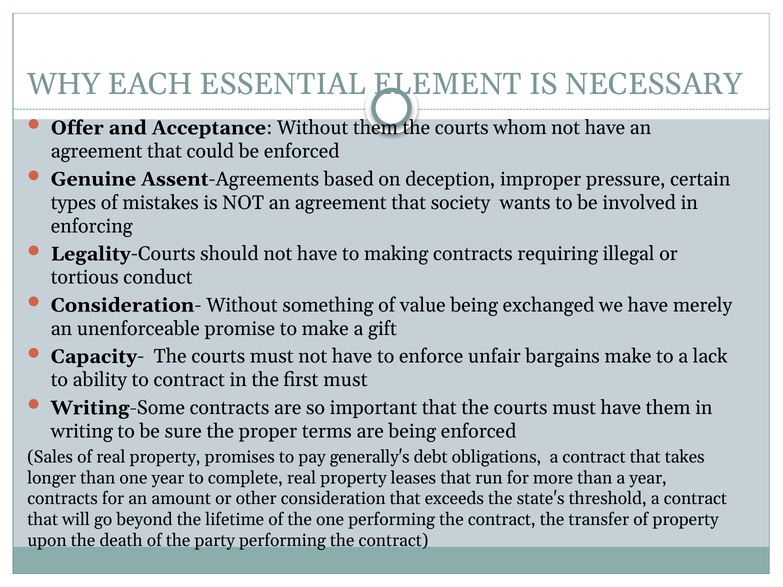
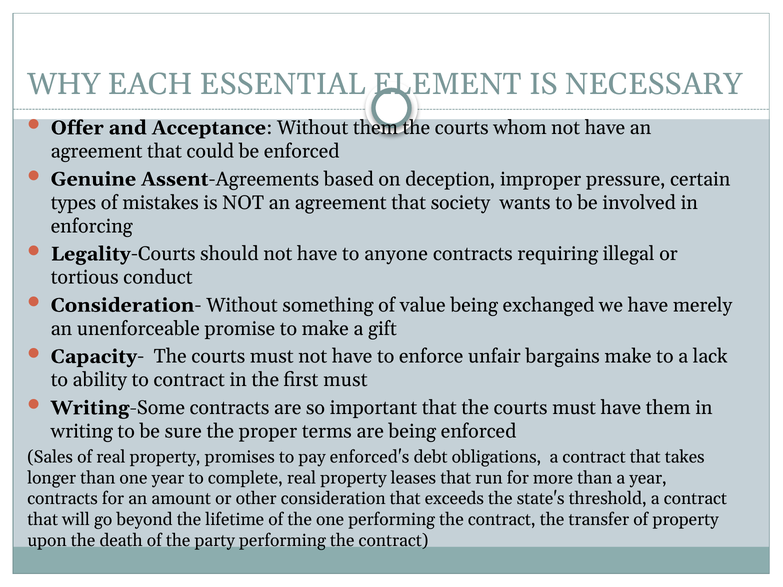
making: making -> anyone (396, 254)
generally's: generally's -> enforced's (370, 457)
